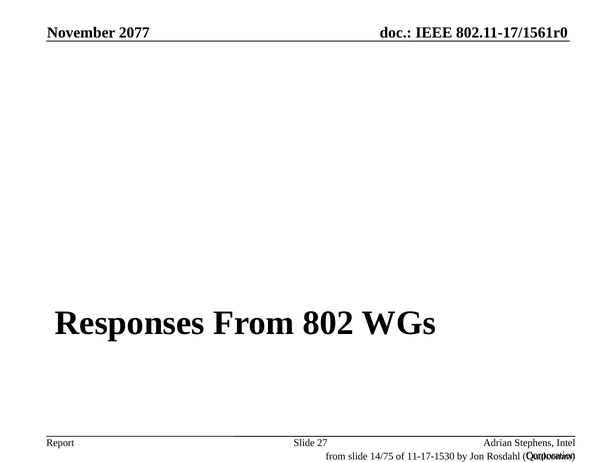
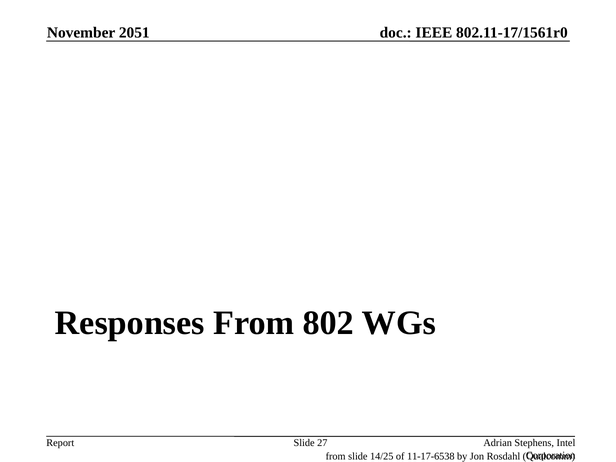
2077: 2077 -> 2051 (134, 33)
14/75: 14/75 -> 14/25 (382, 457)
11-17-1530: 11-17-1530 -> 11-17-6538 (431, 457)
